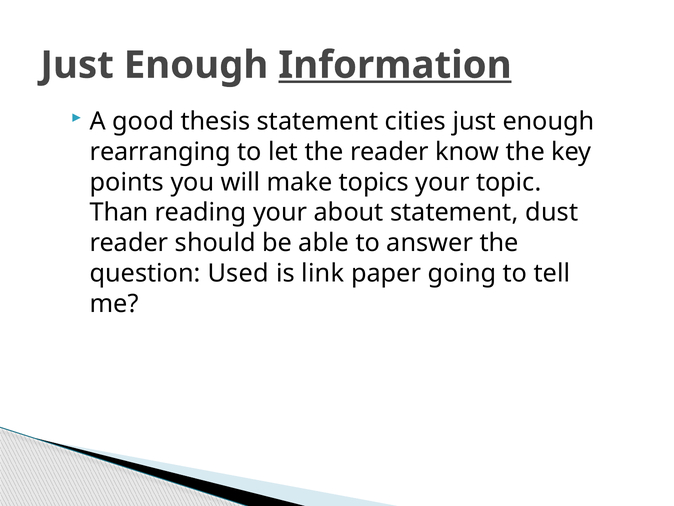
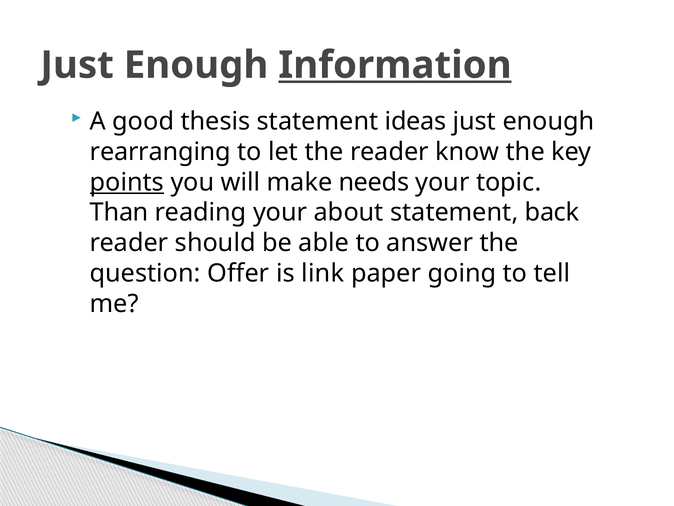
cities: cities -> ideas (416, 121)
points underline: none -> present (127, 182)
topics: topics -> needs (374, 182)
dust: dust -> back (552, 212)
Used: Used -> Offer (238, 273)
